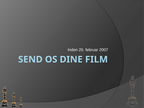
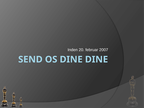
DINE FILM: FILM -> DINE (97, 59)
